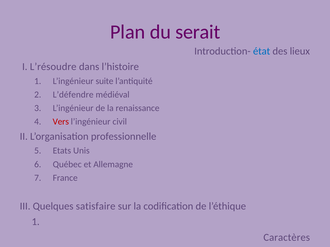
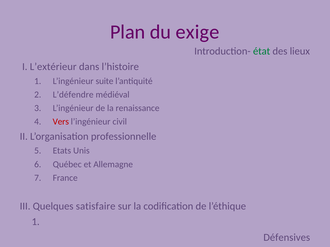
serait: serait -> exige (198, 32)
état colour: blue -> green (262, 51)
L’résoudre: L’résoudre -> L’extérieur (53, 67)
Caractères: Caractères -> Défensives (287, 238)
